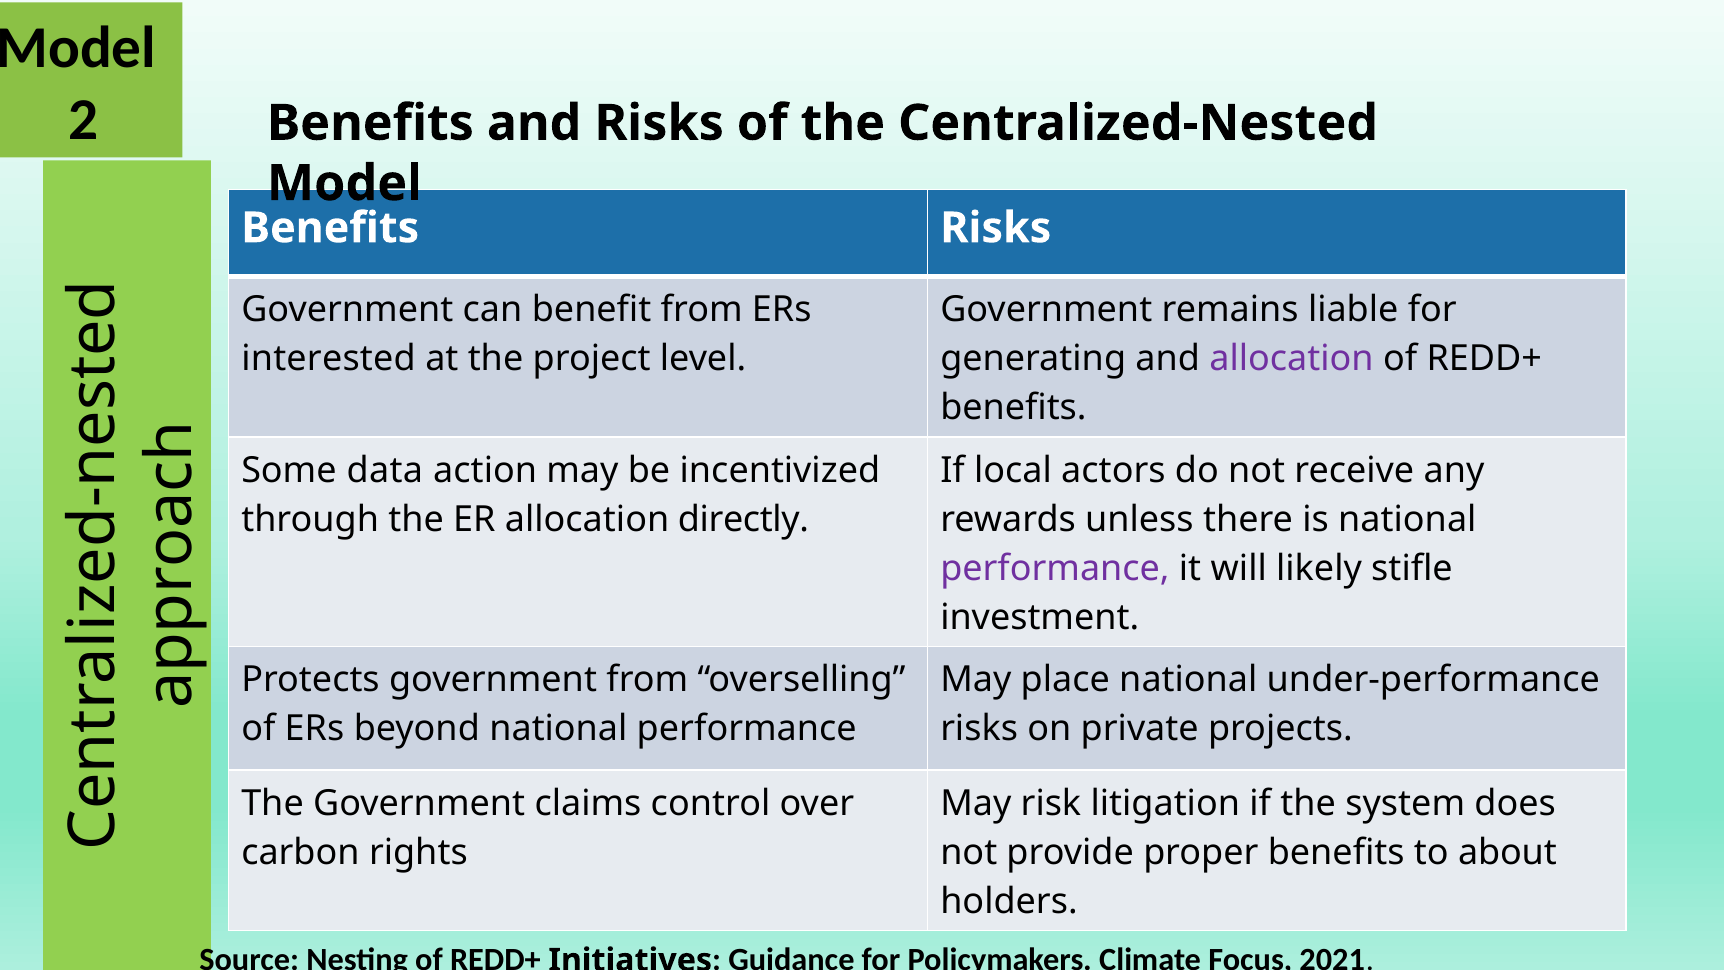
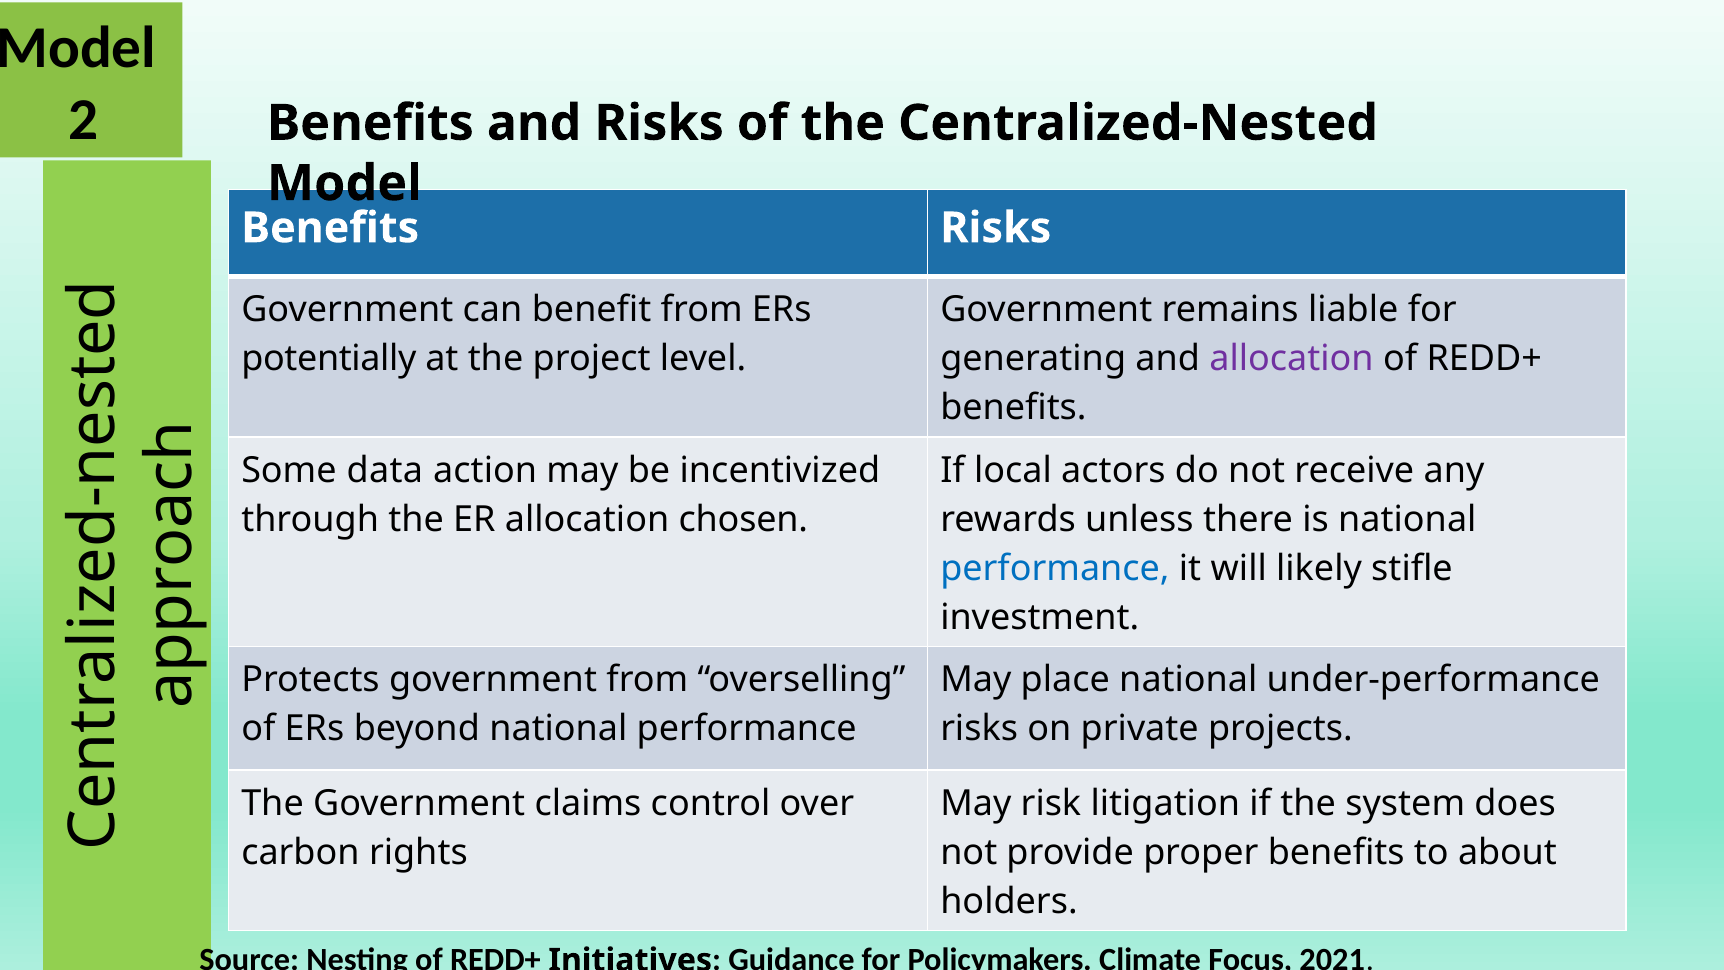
interested: interested -> potentially (329, 359)
directly: directly -> chosen (743, 519)
performance colour: purple -> blue (1055, 568)
